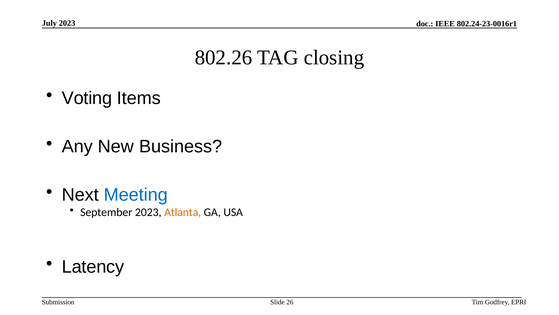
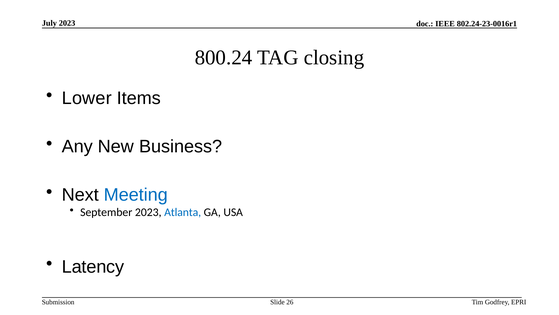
802.26: 802.26 -> 800.24 (223, 57)
Voting: Voting -> Lower (87, 98)
Atlanta colour: orange -> blue (183, 212)
